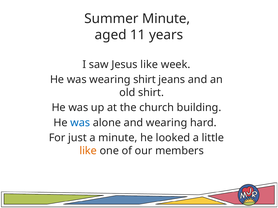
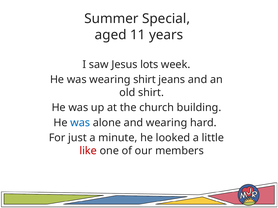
Summer Minute: Minute -> Special (166, 19)
Jesus like: like -> lots (149, 65)
like colour: orange -> red (88, 151)
